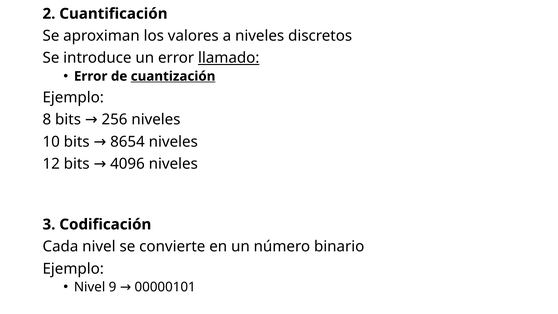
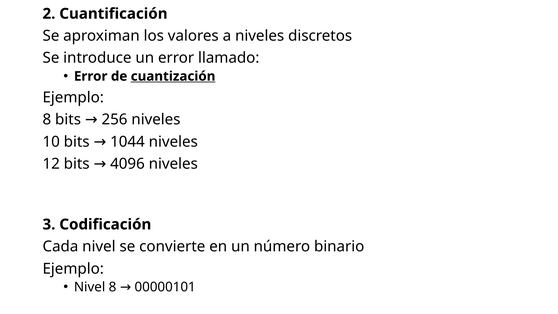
llamado underline: present -> none (229, 58)
8654: 8654 -> 1044 (127, 142)
Nivel 9: 9 -> 8 (113, 287)
